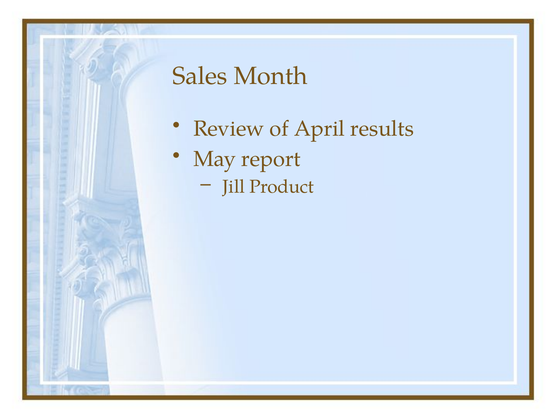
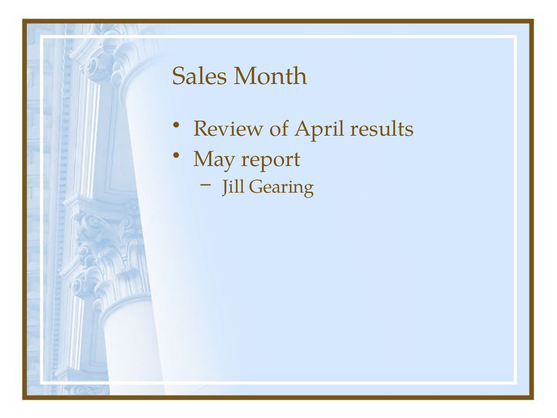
Product: Product -> Gearing (282, 187)
